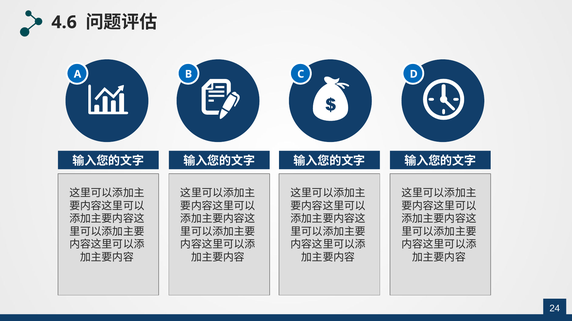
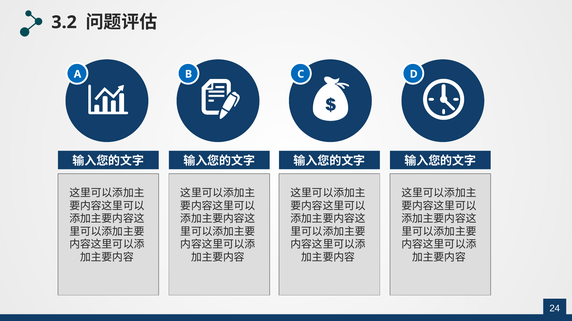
4.6: 4.6 -> 3.2 (64, 22)
